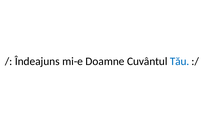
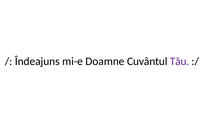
Tău colour: blue -> purple (180, 61)
